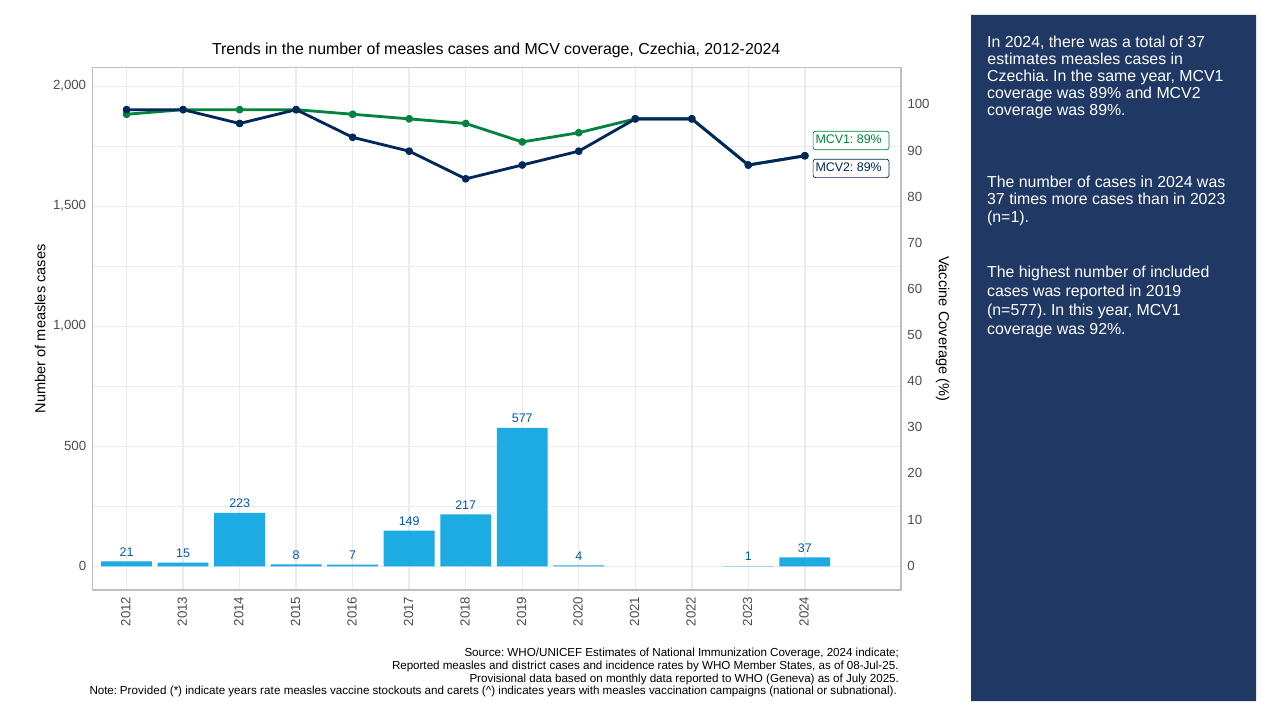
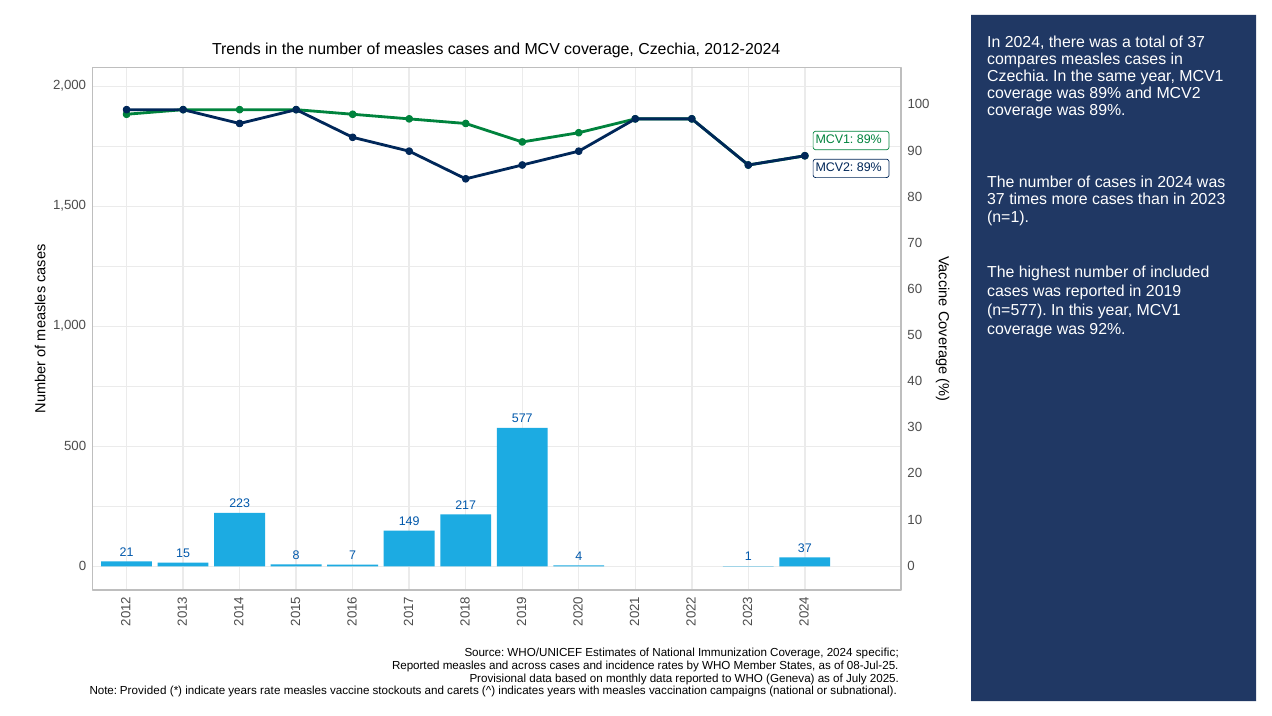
estimates: estimates -> compares (1022, 59)
2024 indicate: indicate -> specific (877, 653)
district: district -> across (529, 665)
